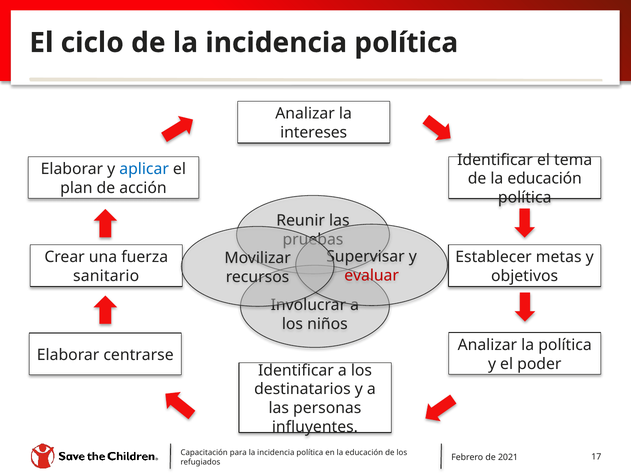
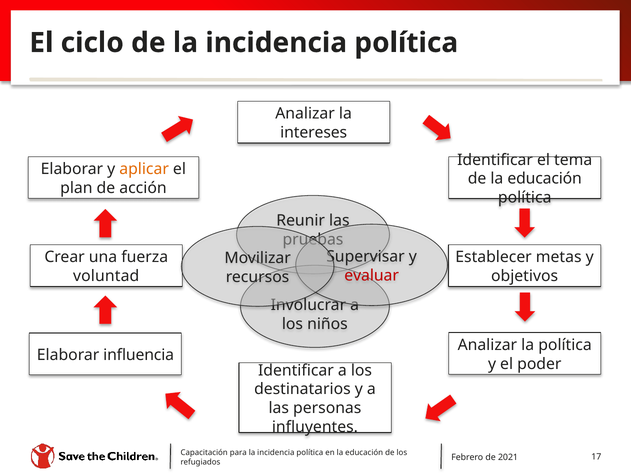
aplicar colour: blue -> orange (144, 169)
sanitario: sanitario -> voluntad (106, 276)
centrarse: centrarse -> influencia (139, 355)
